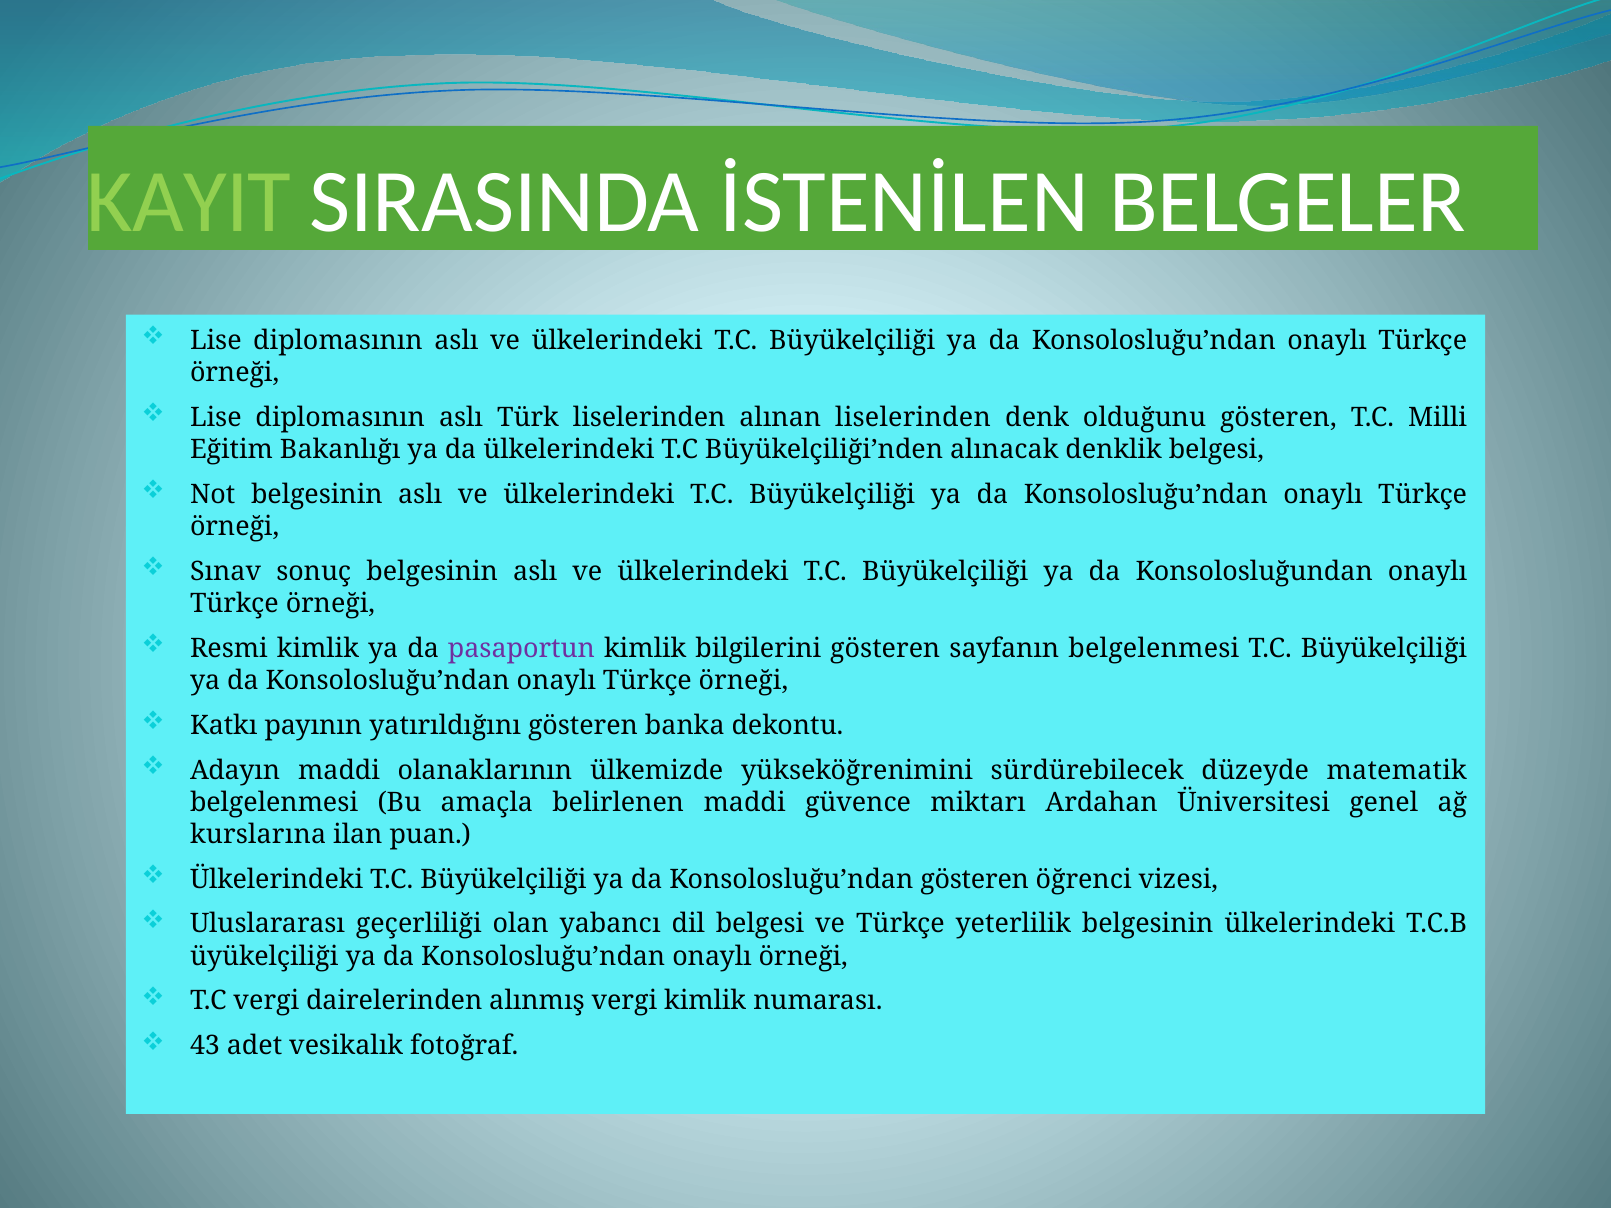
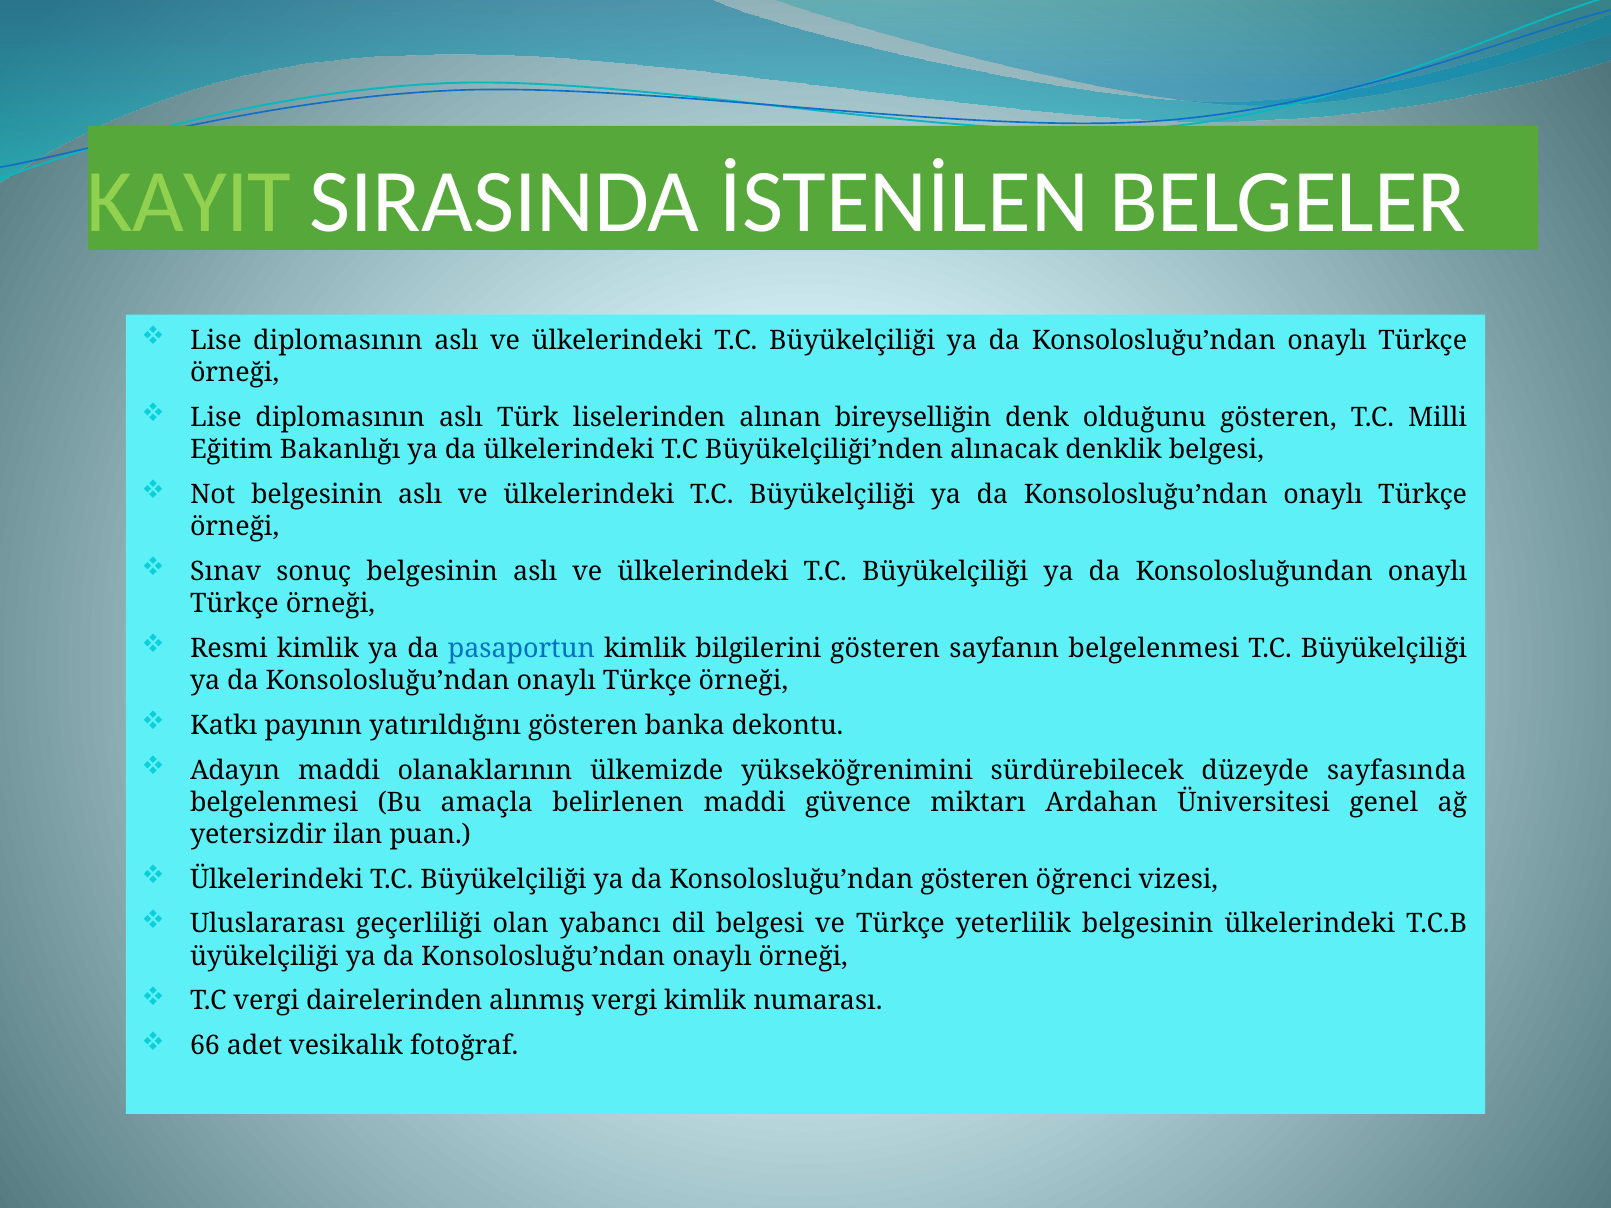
alınan liselerinden: liselerinden -> bireyselliğin (913, 418)
pasaportun colour: purple -> blue (521, 649)
matematik: matematik -> sayfasında (1397, 770)
kurslarına: kurslarına -> yetersizdir (258, 835)
43: 43 -> 66 (205, 1046)
